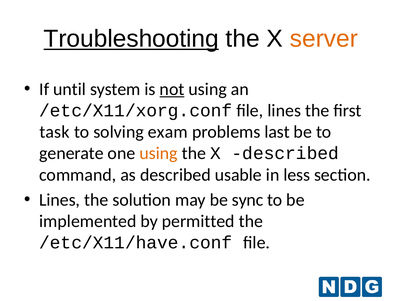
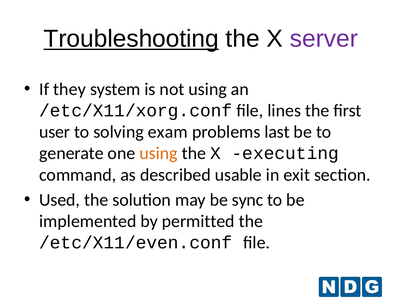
server colour: orange -> purple (324, 39)
until: until -> they (70, 89)
not underline: present -> none (172, 89)
task: task -> user (55, 132)
X described: described -> executing (285, 154)
less: less -> exit (297, 175)
Lines: Lines -> Used (60, 200)
/etc/X11/have.conf: /etc/X11/have.conf -> /etc/X11/even.conf (136, 243)
